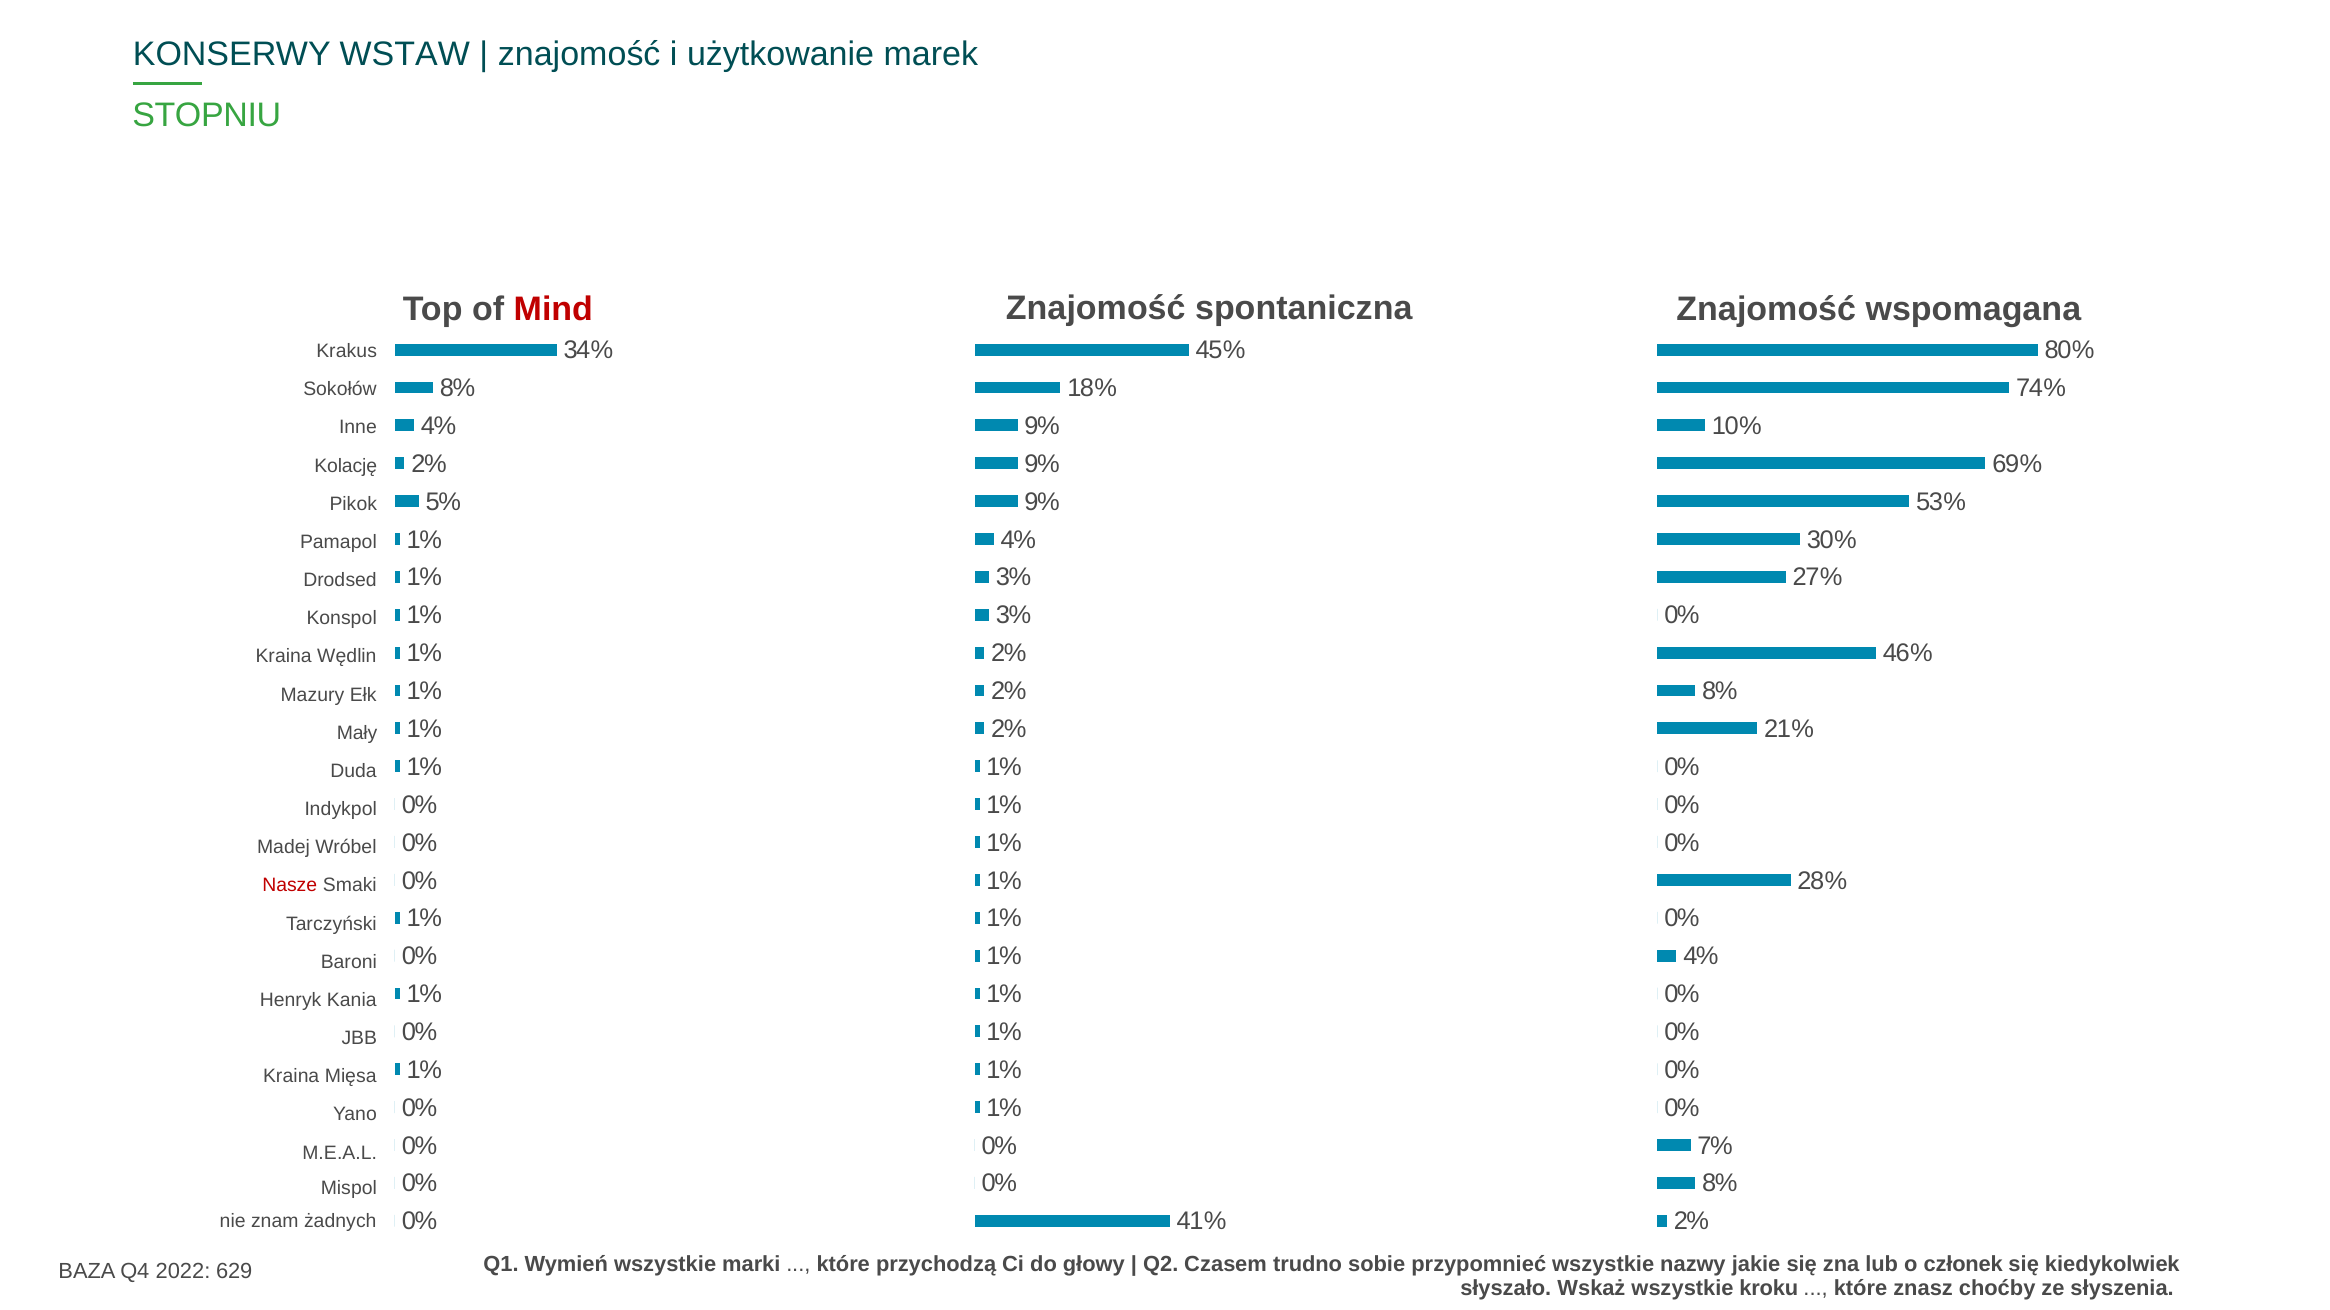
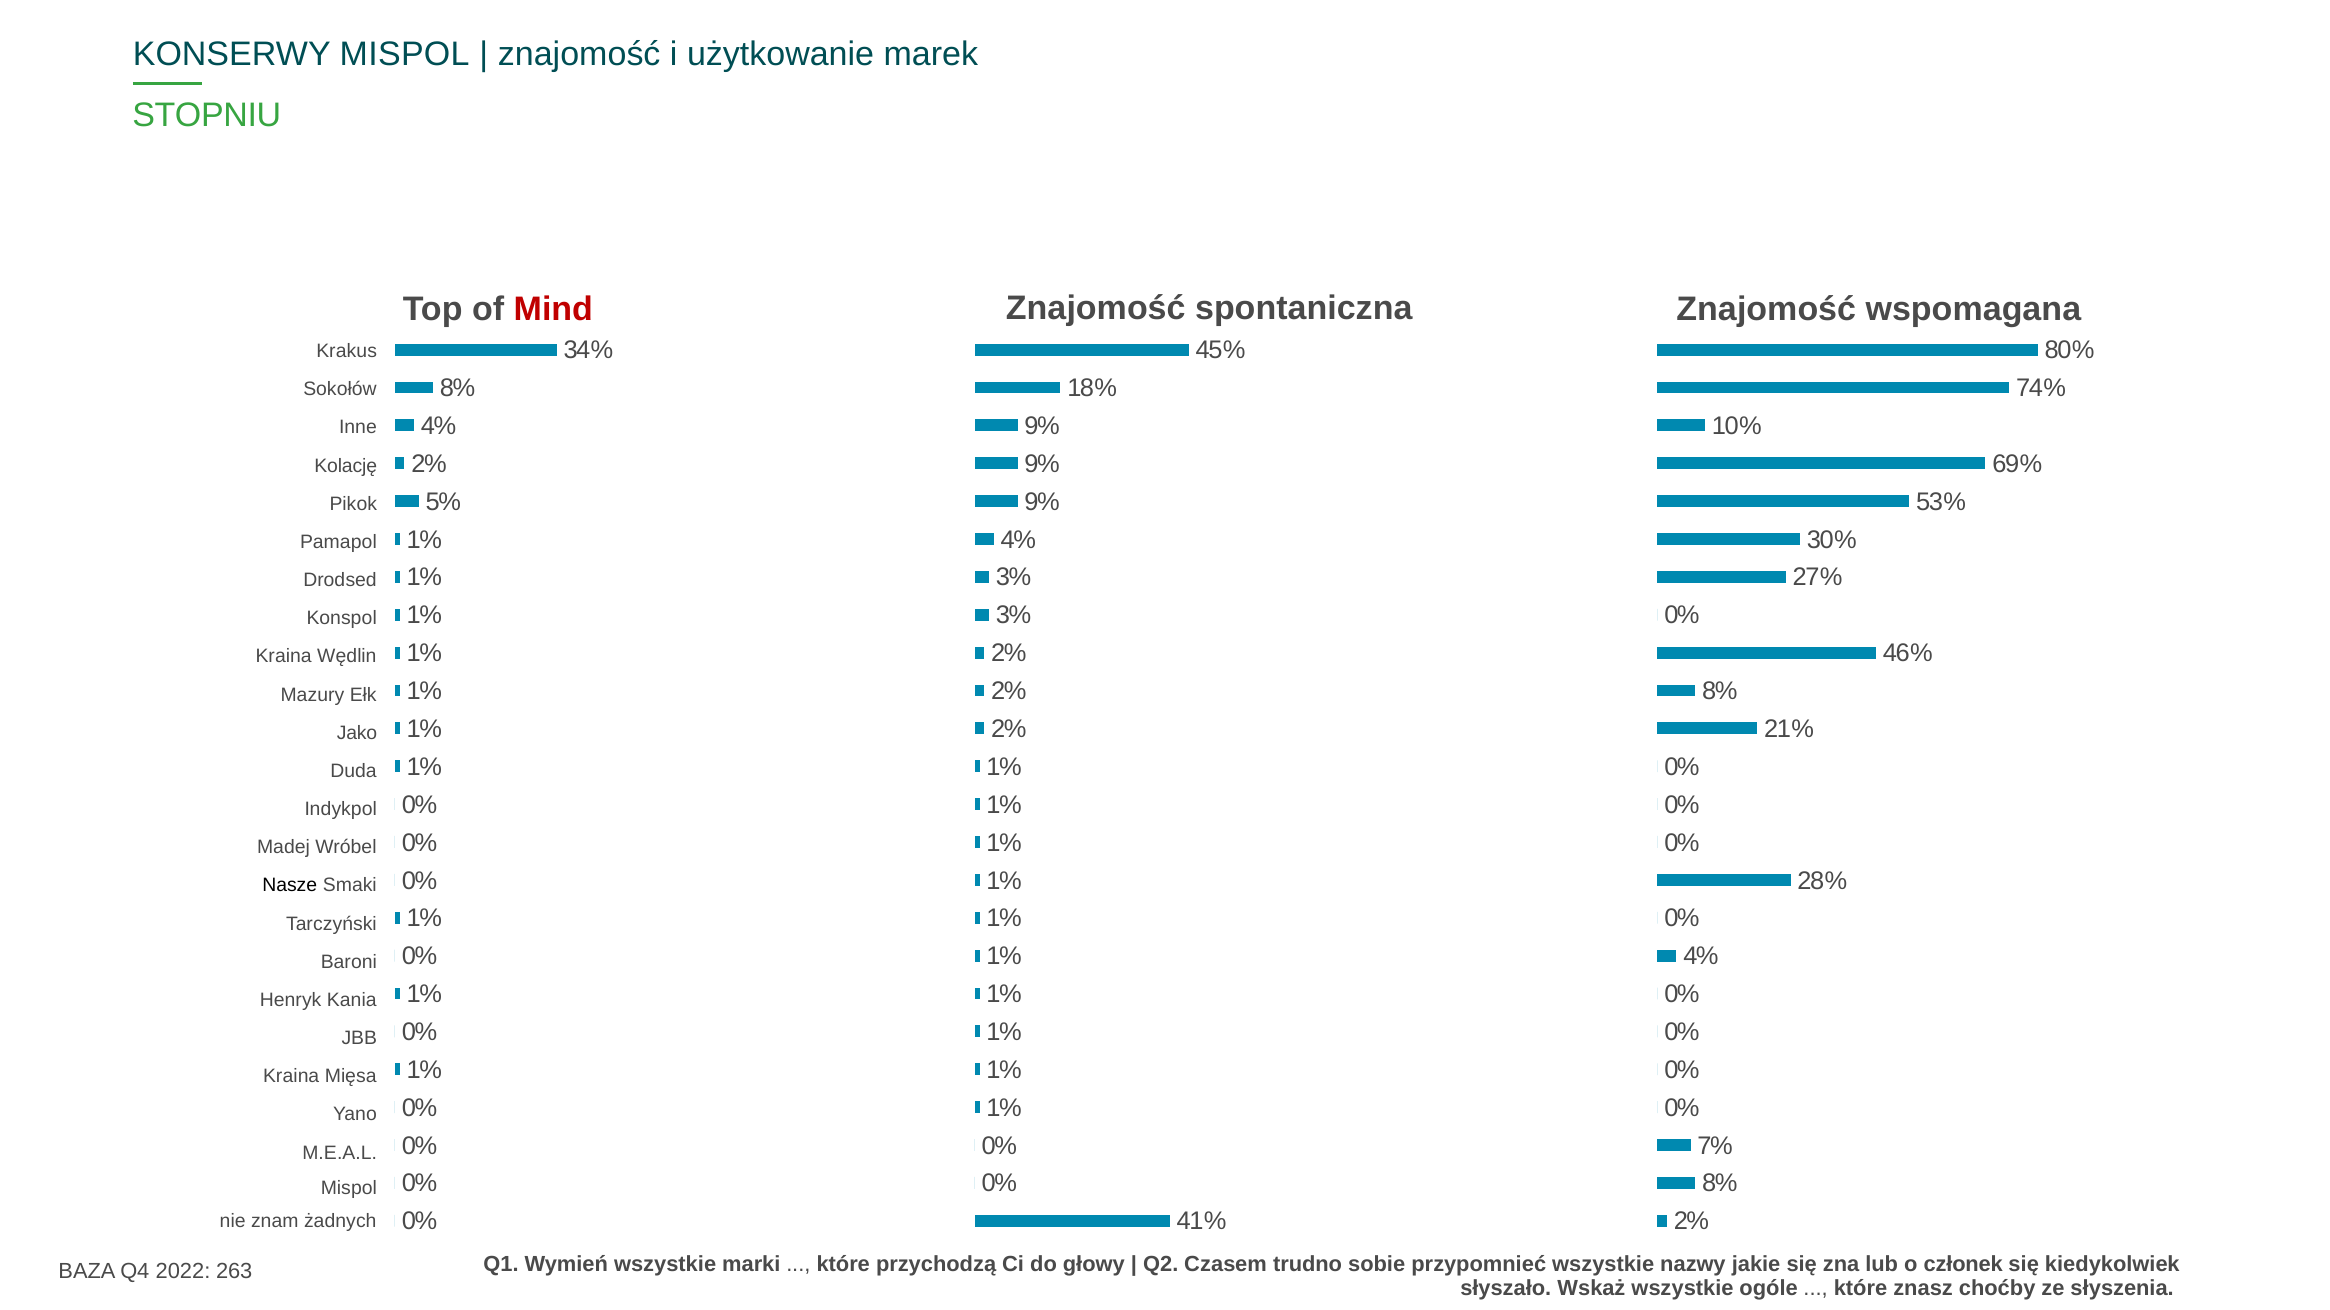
KONSERWY WSTAW: WSTAW -> MISPOL (405, 54)
Mały: Mały -> Jako (357, 733)
Nasze colour: red -> black (290, 886)
629: 629 -> 263 (234, 1272)
kroku: kroku -> ogóle (1769, 1289)
